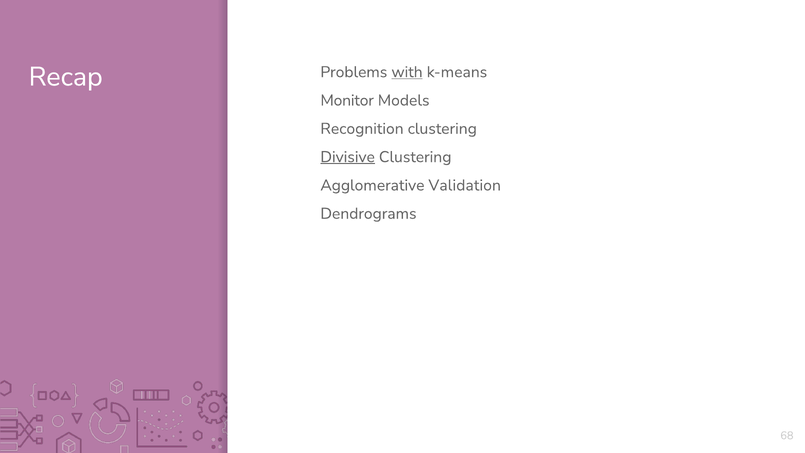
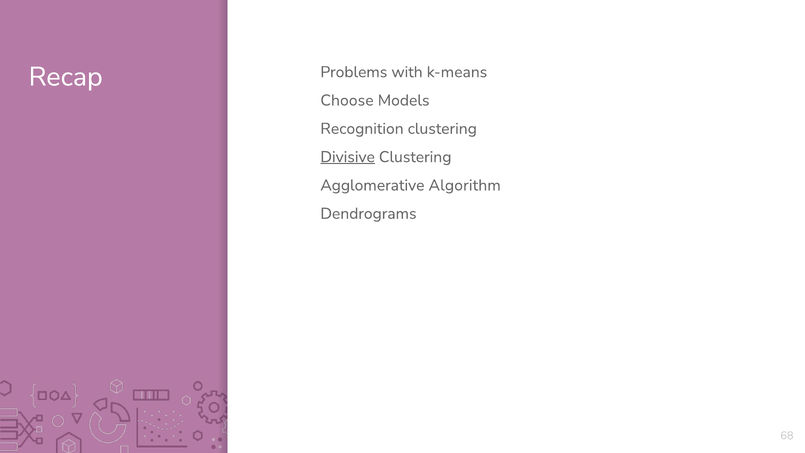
with underline: present -> none (407, 72)
Monitor: Monitor -> Choose (347, 100)
Validation: Validation -> Algorithm (465, 185)
